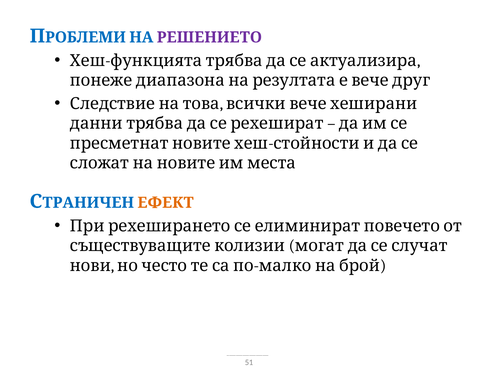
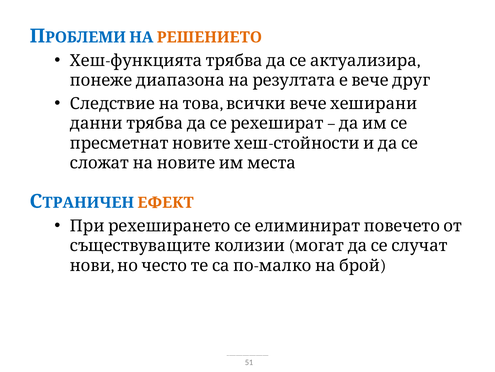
РЕШЕНИЕТО colour: purple -> orange (209, 37)
